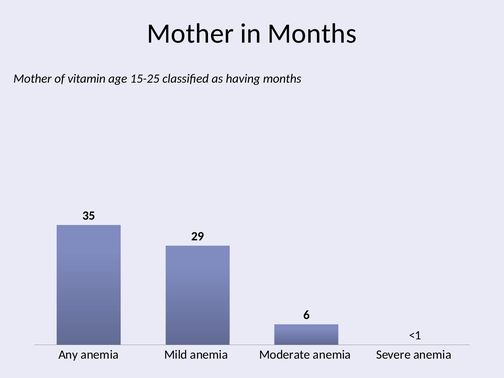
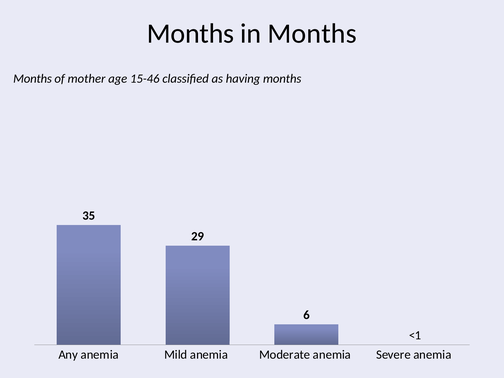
Mother: Mother -> Months (191, 33)
Mother: Mother -> Months (33, 79)
vitamin: vitamin -> mother (87, 79)
15-25: 15-25 -> 15-46 (145, 79)
